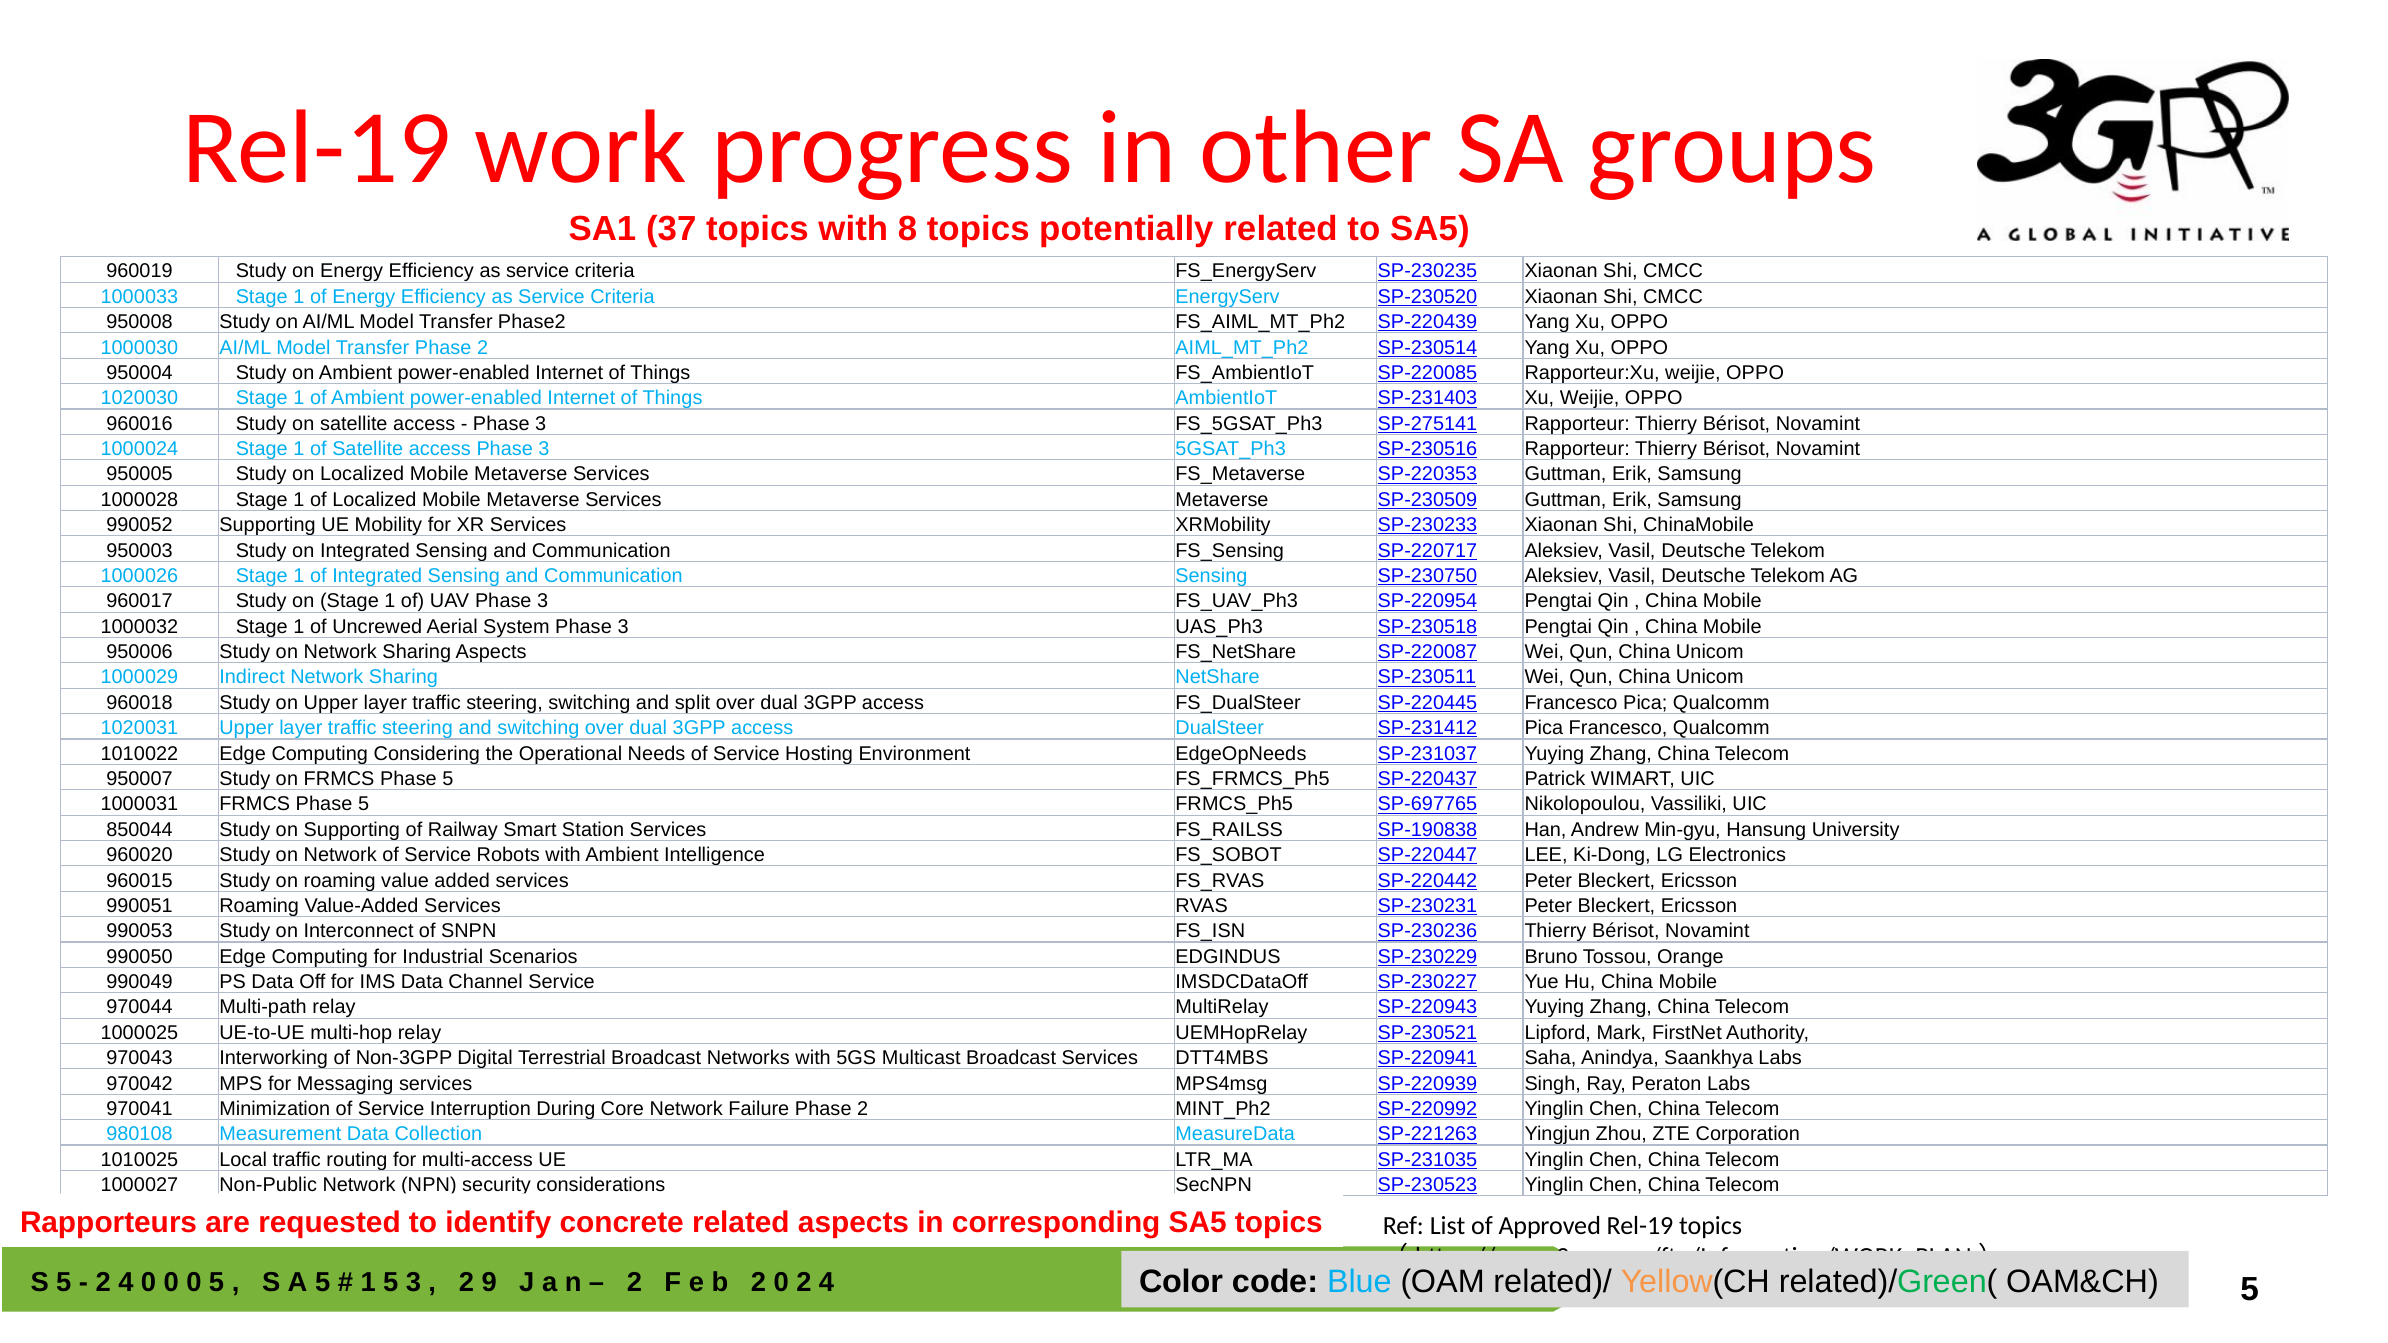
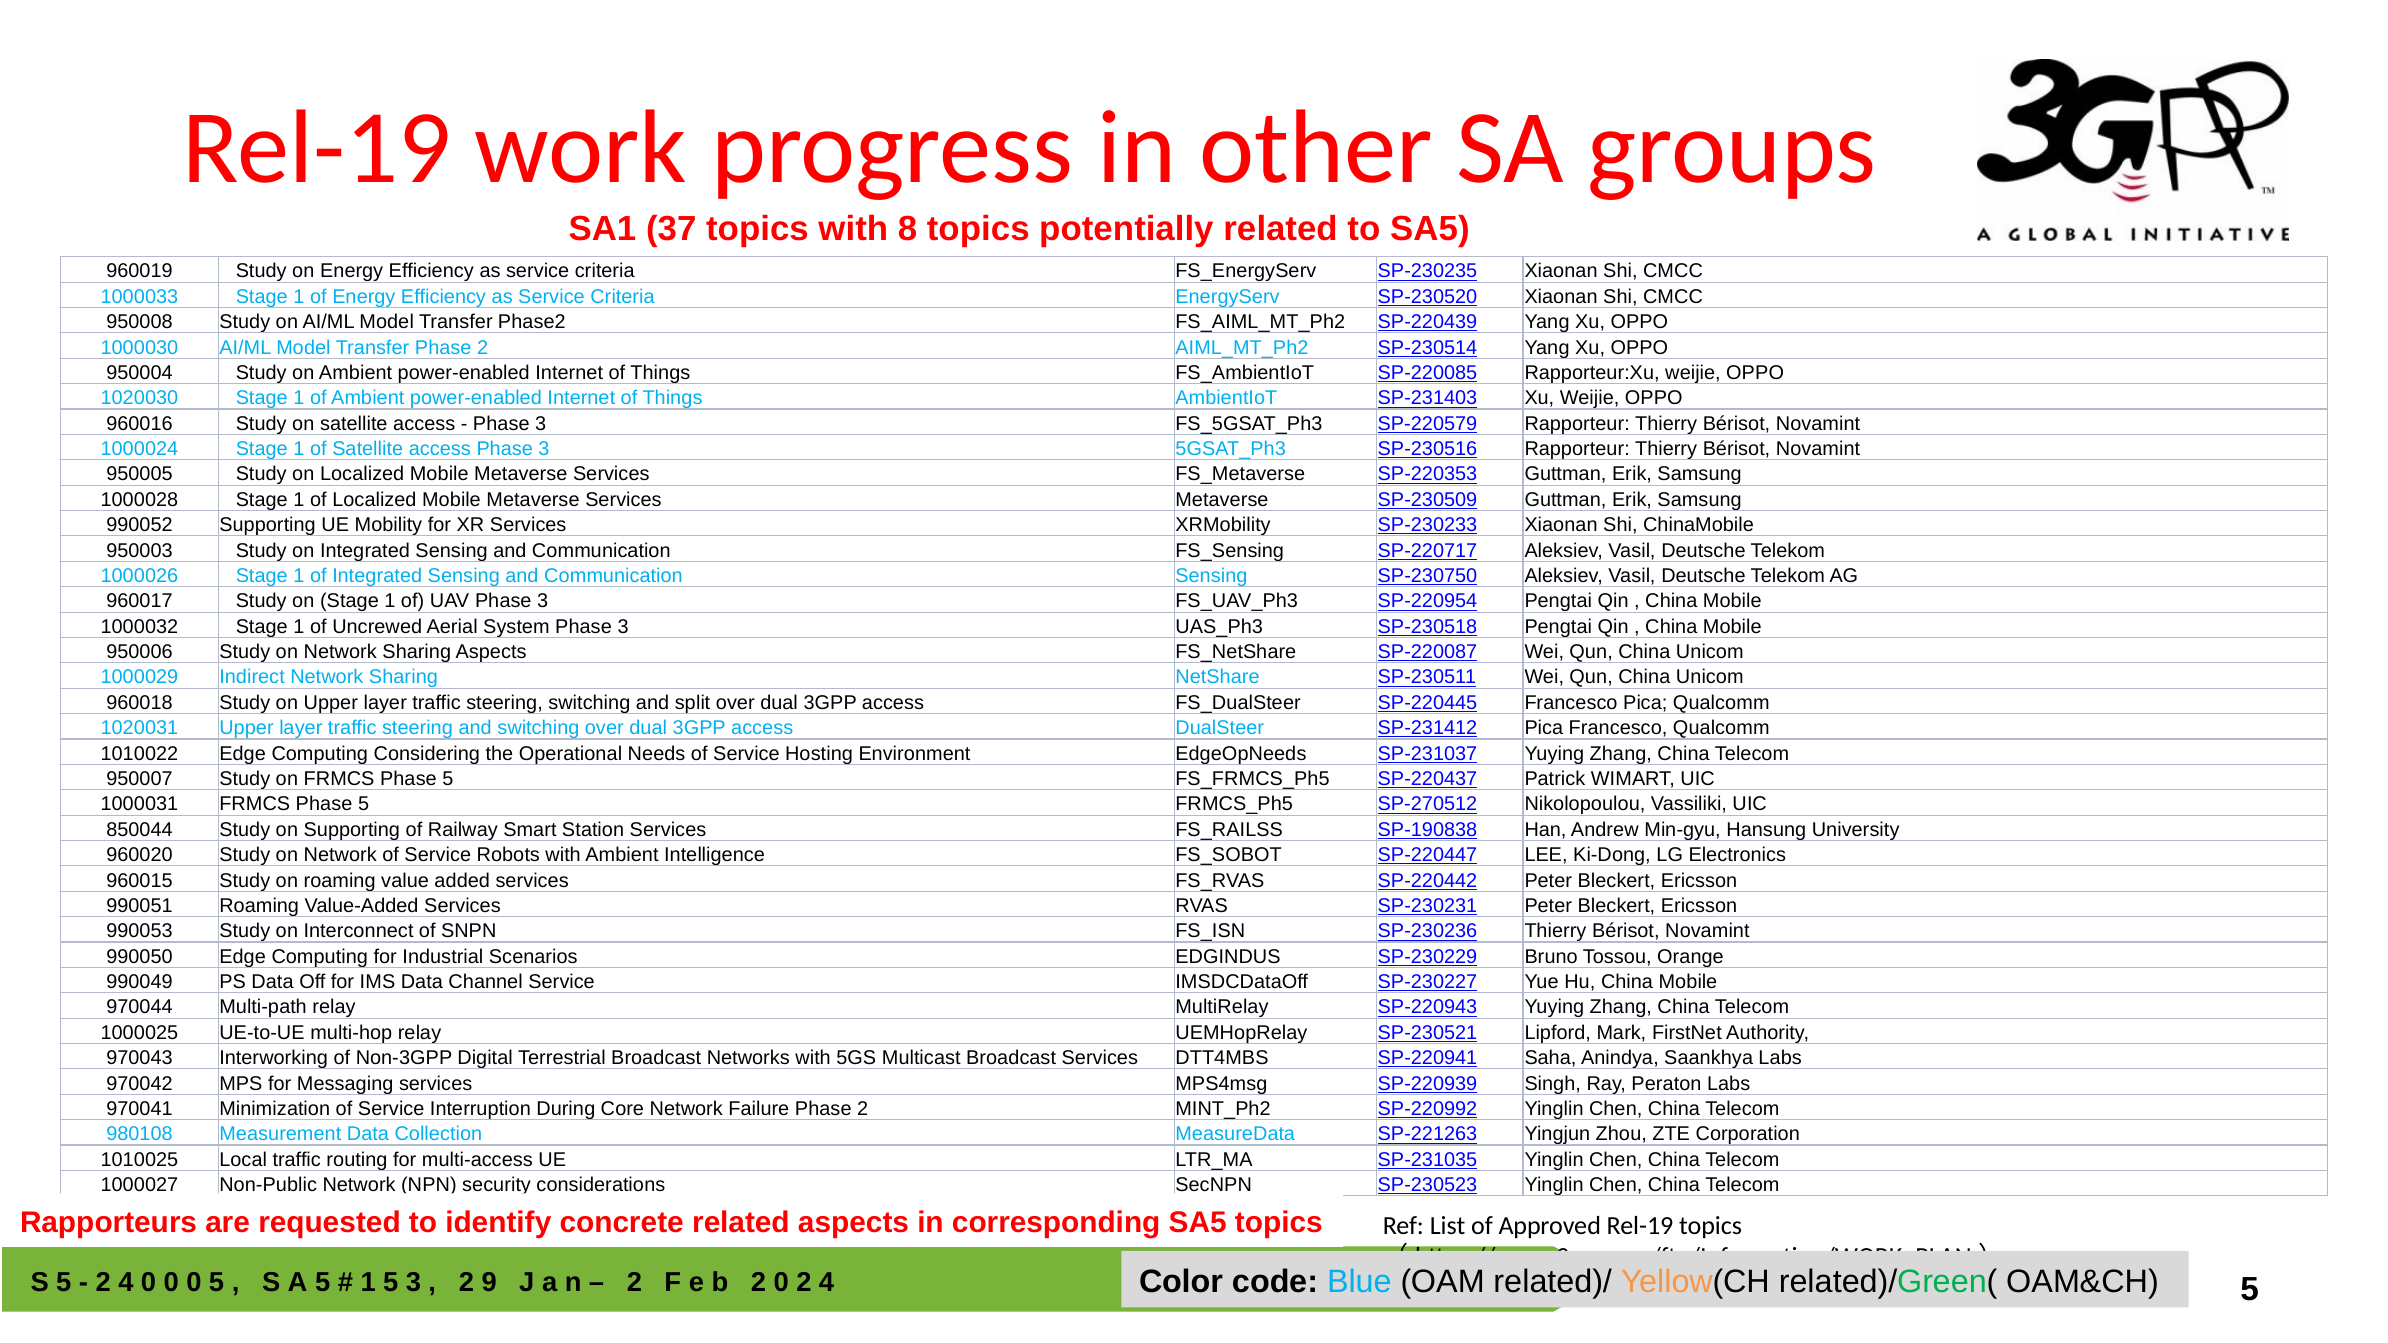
SP-275141: SP-275141 -> SP-220579 (1427, 424)
SP-697765: SP-697765 -> SP-270512 (1427, 804)
